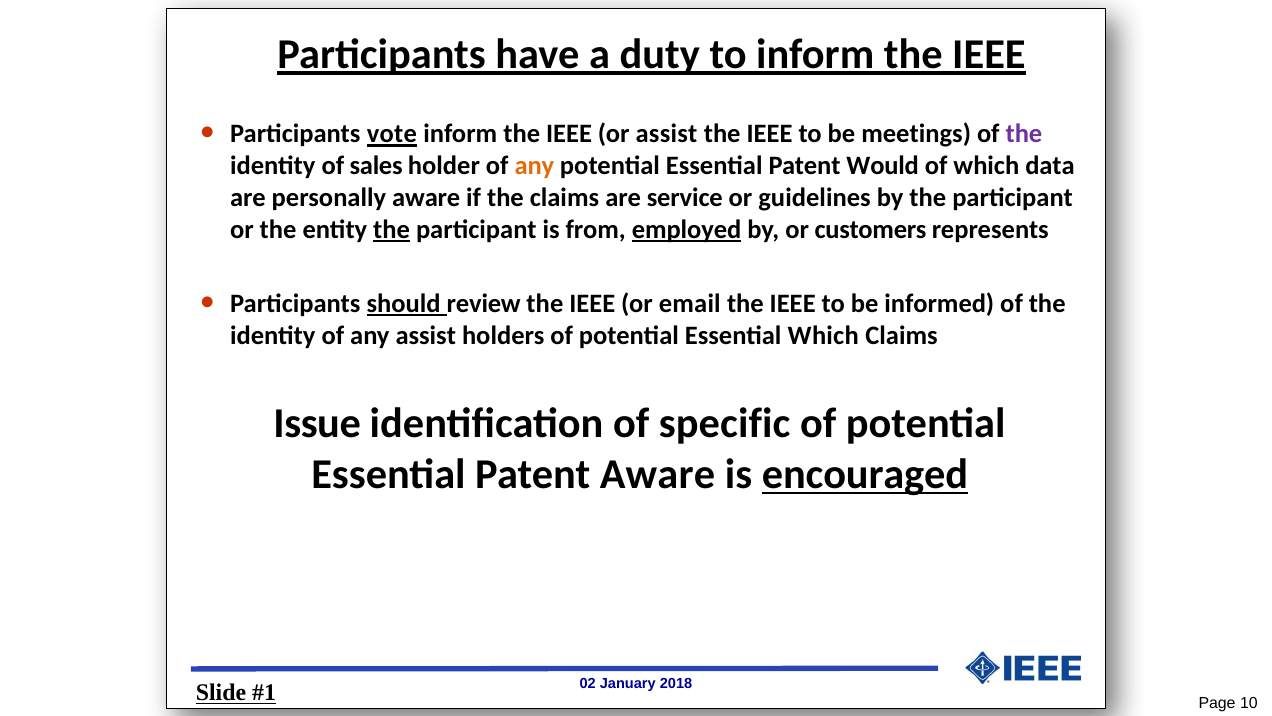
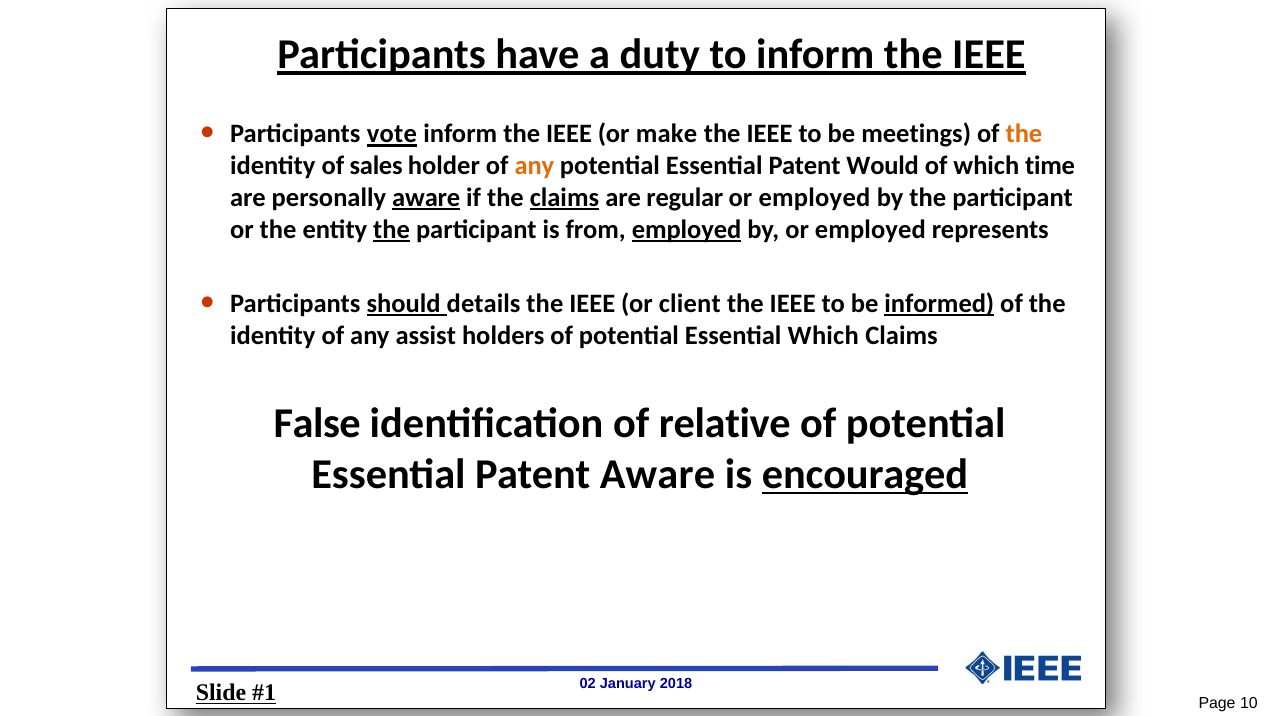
or assist: assist -> make (666, 134)
the colour: purple -> orange (1024, 134)
data: data -> time (1050, 166)
aware underline: none -> present (426, 197)
claims underline: none -> present (564, 197)
service: service -> regular (685, 197)
guidelines: guidelines -> employed (814, 197)
by or customers: customers -> employed (870, 229)
review: review -> details (484, 303)
email: email -> client (690, 303)
informed underline: none -> present (939, 303)
Issue: Issue -> False (317, 423)
specific: specific -> relative (725, 423)
